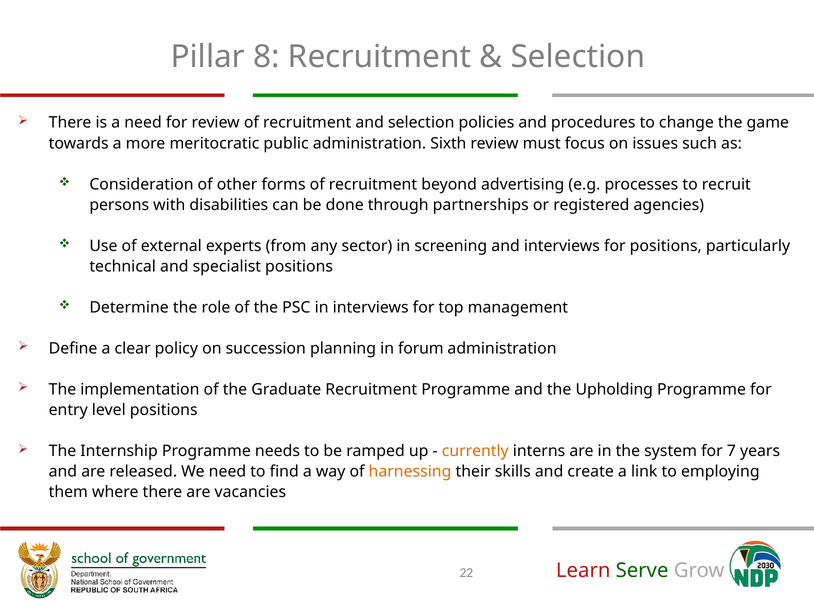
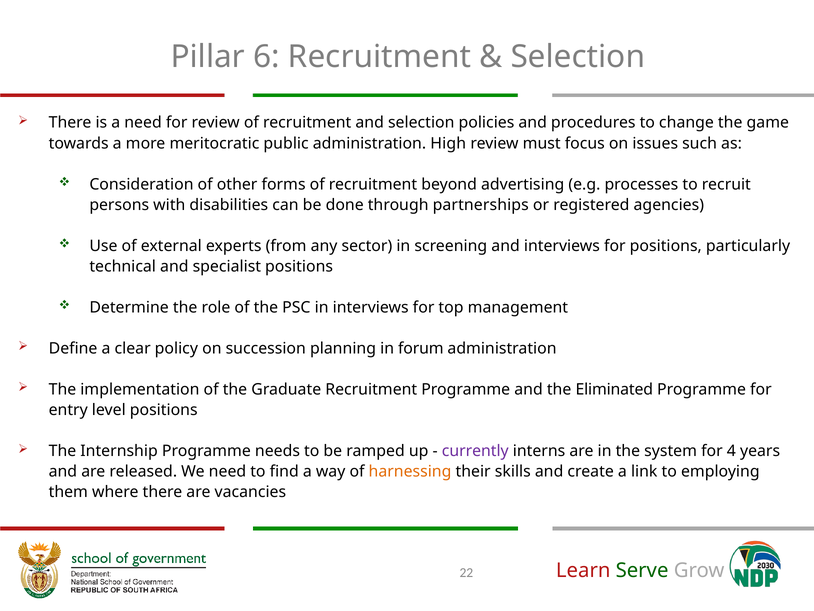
8: 8 -> 6 (266, 57)
Sixth: Sixth -> High (448, 143)
Upholding: Upholding -> Eliminated (614, 389)
currently colour: orange -> purple (475, 451)
7: 7 -> 4 (731, 451)
